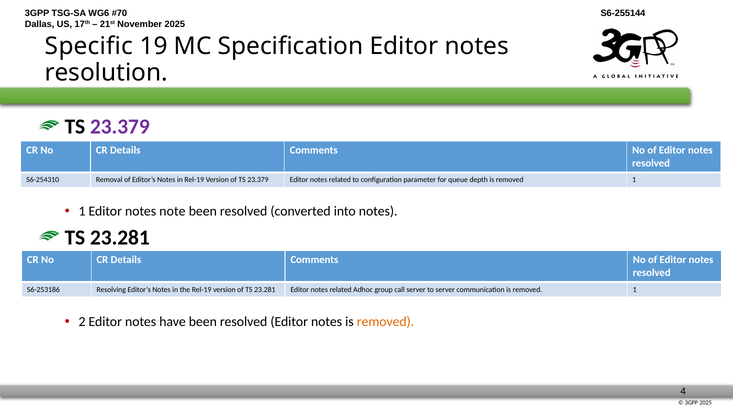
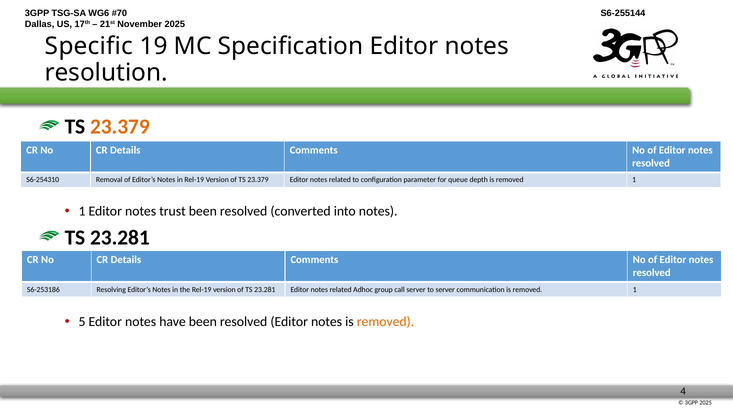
23.379 colour: purple -> orange (120, 127)
note: note -> trust (173, 211)
2: 2 -> 5 (82, 322)
